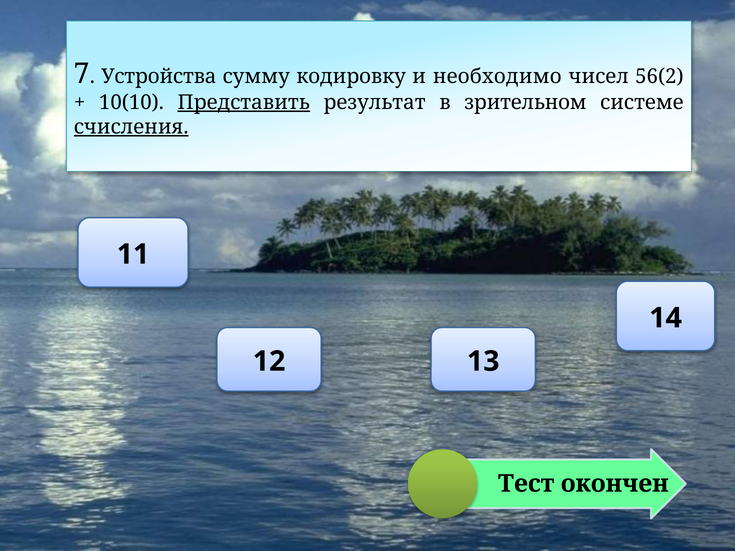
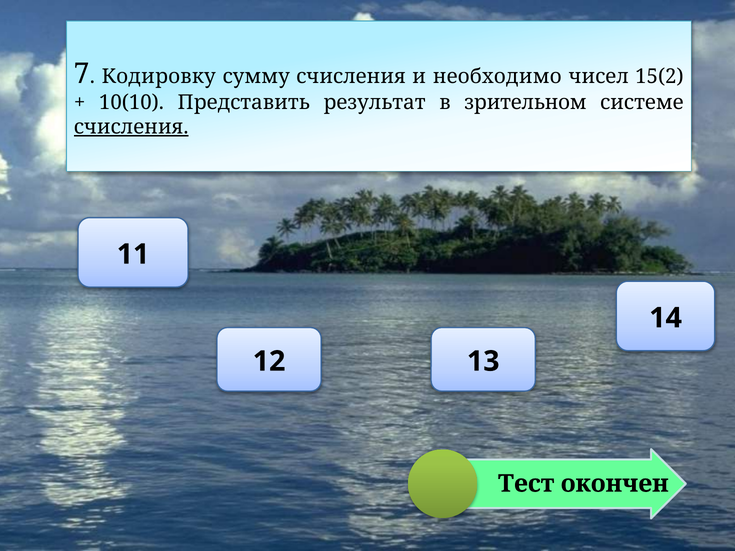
Устройства: Устройства -> Кодировку (159, 76)
сумму кодировку: кодировку -> счисления (351, 76)
56(2: 56(2 -> 15(2 (659, 76)
Представить underline: present -> none (244, 102)
